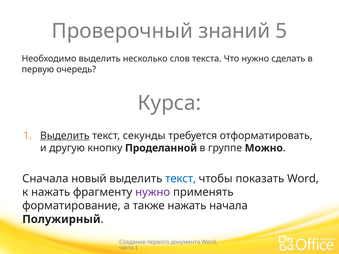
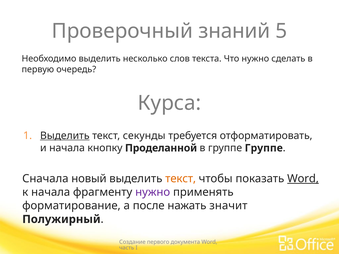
и другую: другую -> начала (67, 148)
группе Можно: Можно -> Группе (264, 148)
текст colour: blue -> orange (181, 179)
Word underline: none -> present (303, 179)
к нажать: нажать -> начала (51, 192)
также: также -> после (149, 206)
начала: начала -> значит (228, 206)
